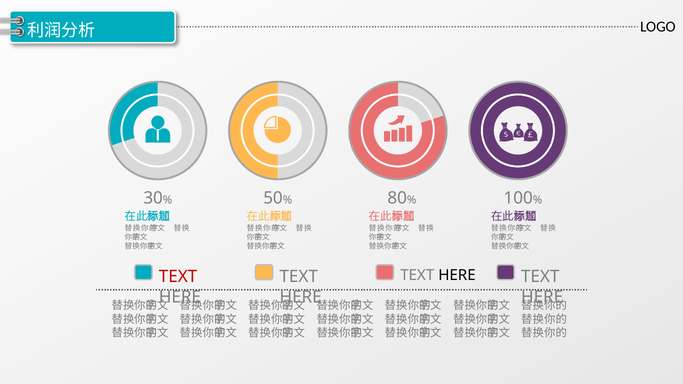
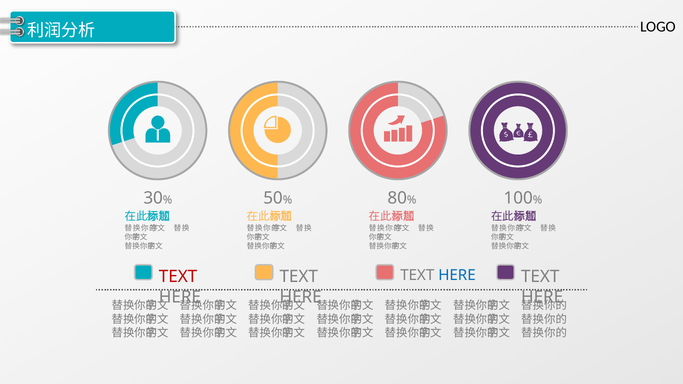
HERE colour: black -> blue (457, 276)
